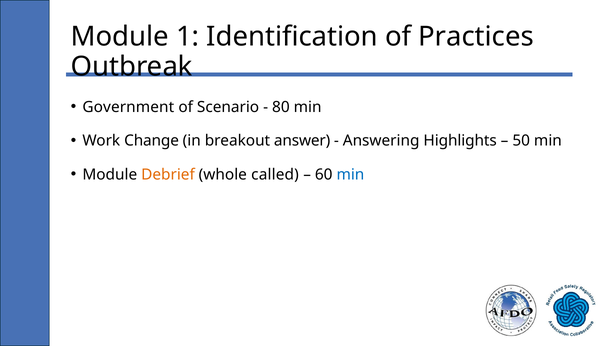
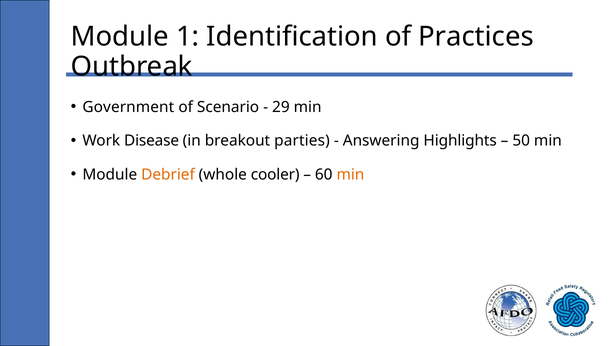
80: 80 -> 29 (281, 107)
Change: Change -> Disease (152, 141)
answer: answer -> parties (302, 141)
called: called -> cooler (275, 175)
min colour: blue -> orange (350, 175)
